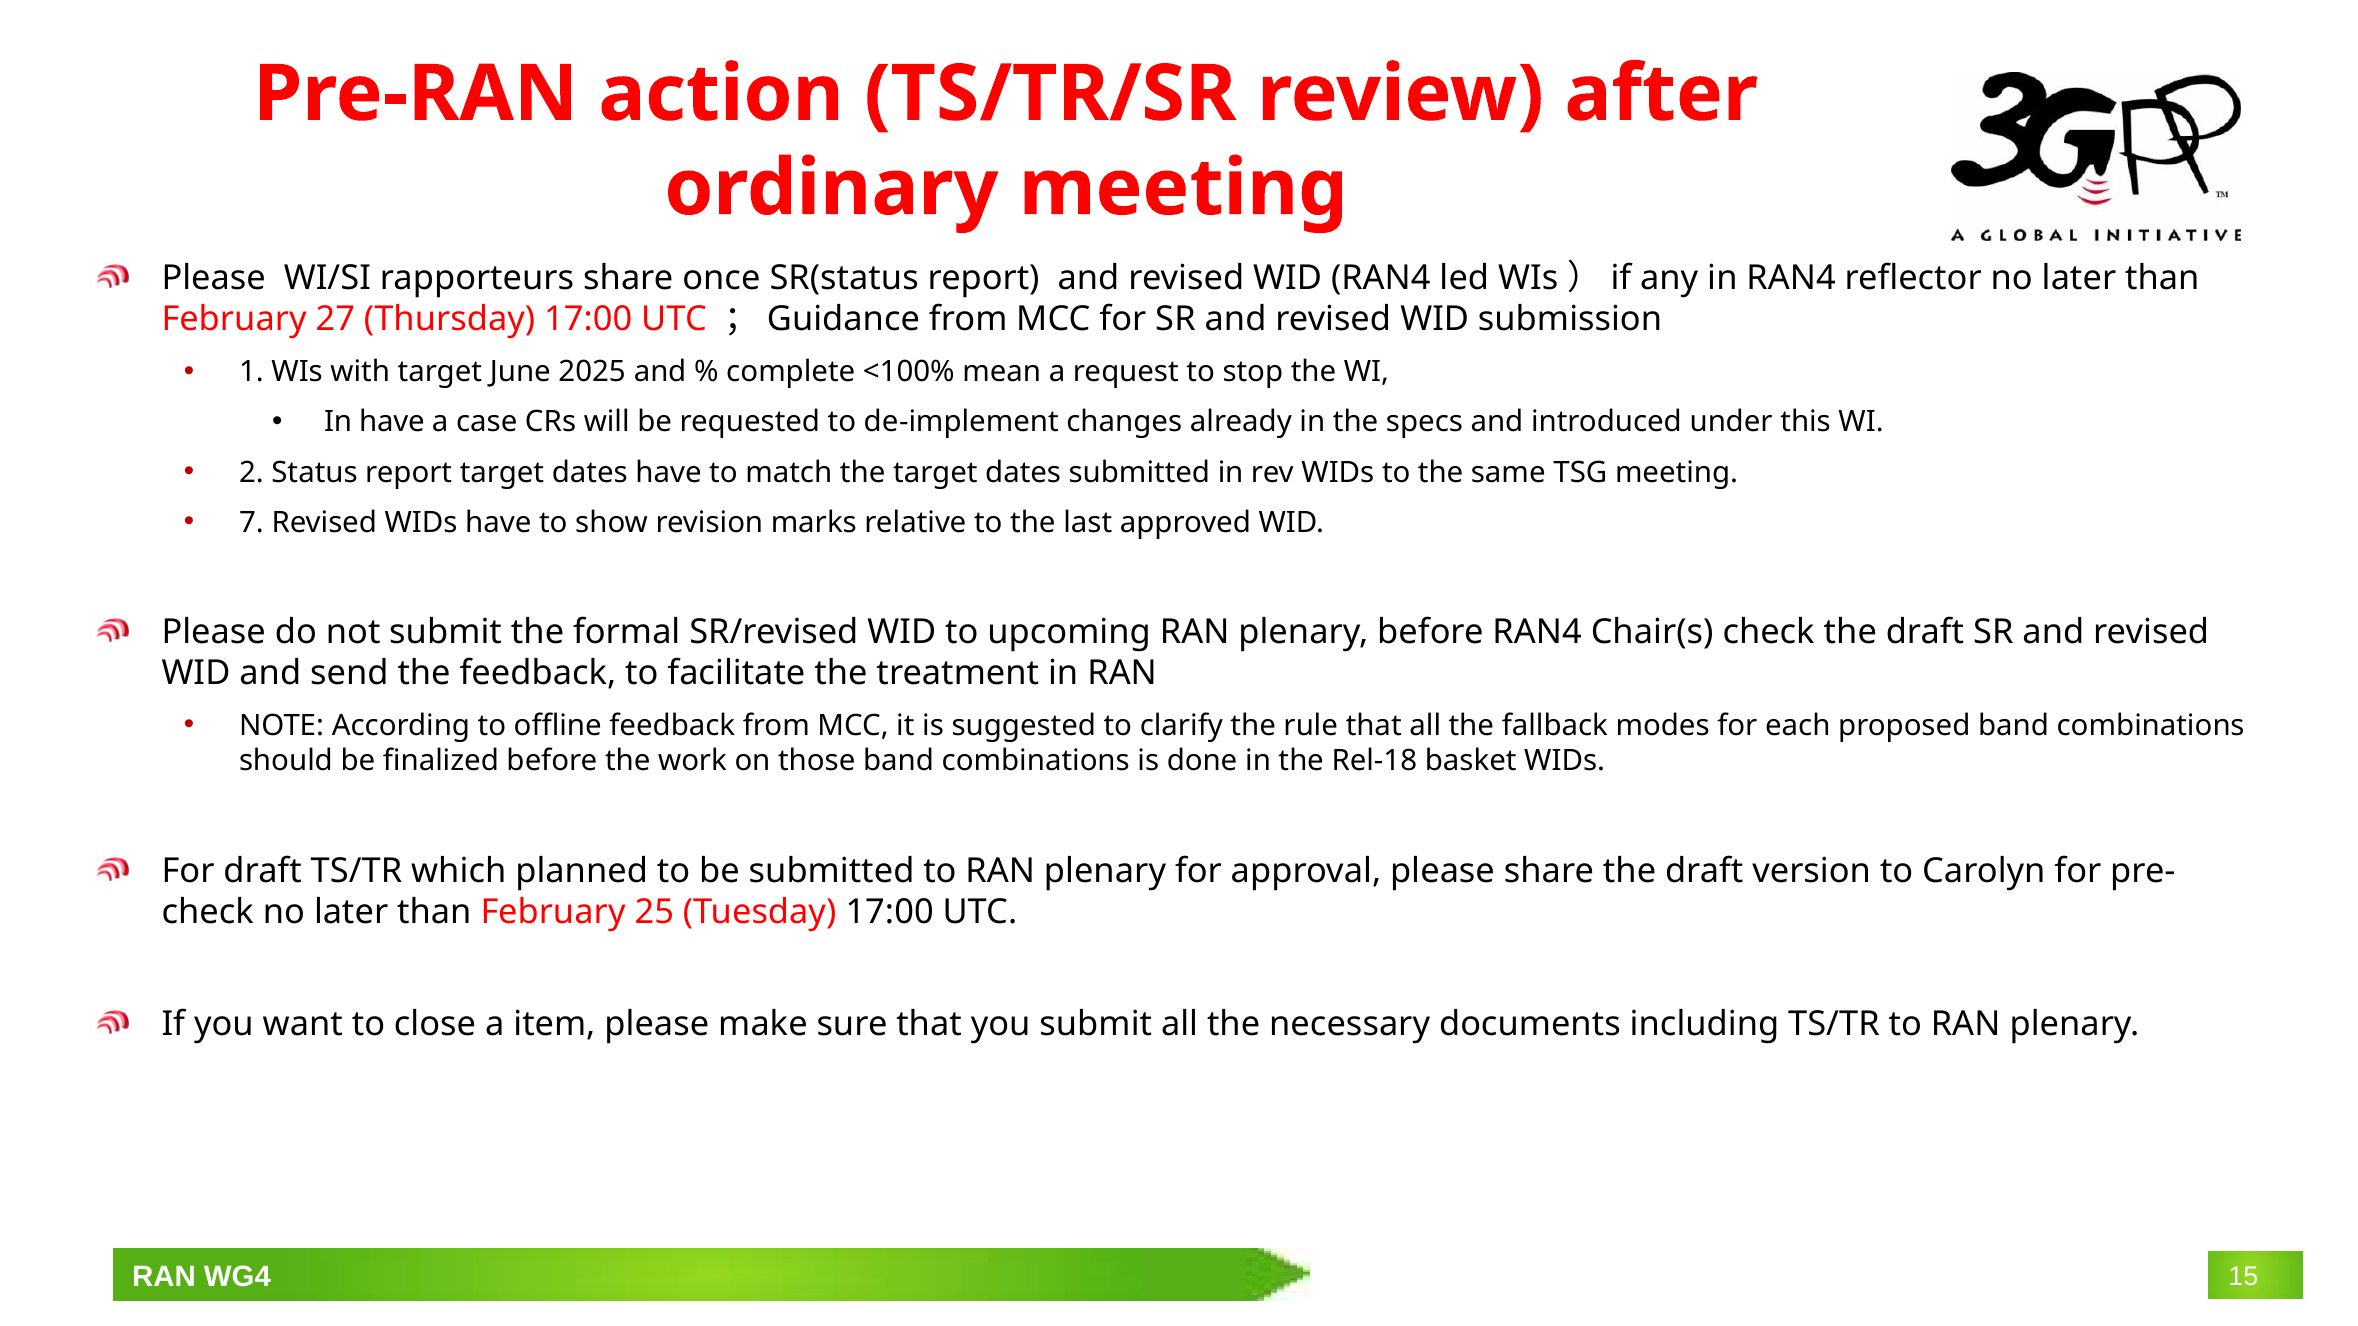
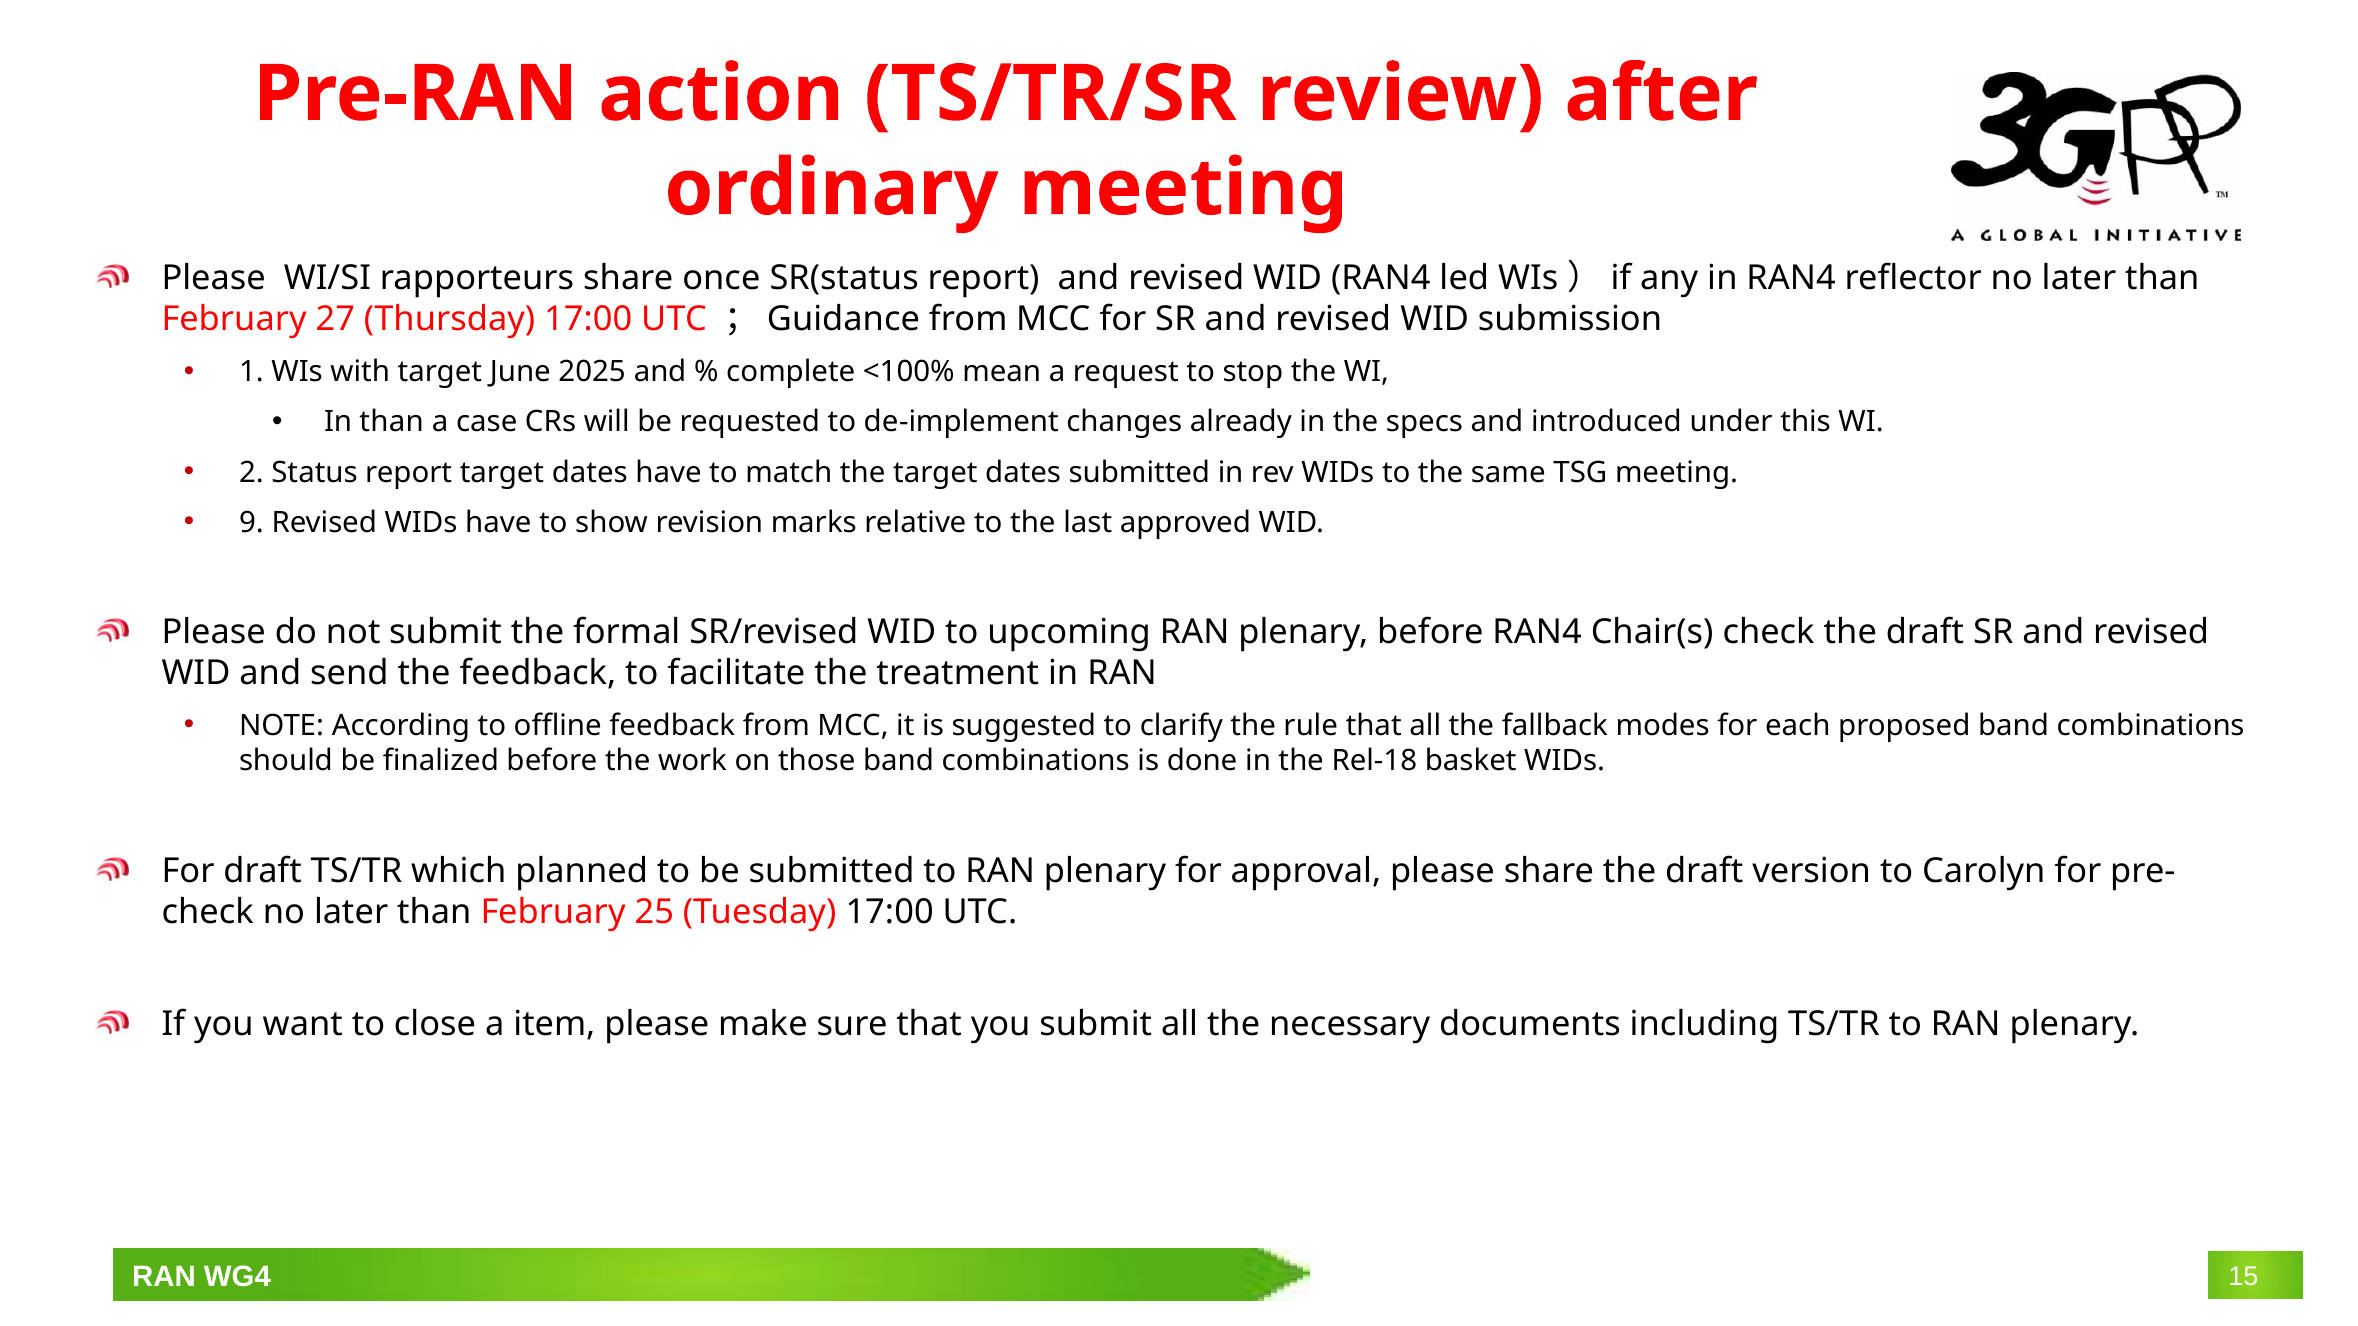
In have: have -> than (392, 422)
7: 7 -> 9 (251, 523)
